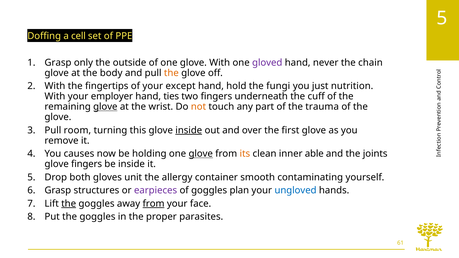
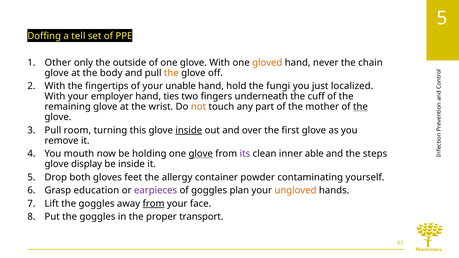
cell: cell -> tell (78, 36)
Grasp: Grasp -> Other (58, 63)
gloved colour: purple -> orange (267, 63)
except: except -> unable (181, 86)
nutrition: nutrition -> localized (352, 86)
glove underline: present -> none (105, 107)
trauma: trauma -> mother (322, 107)
the underline: none -> present (360, 107)
causes: causes -> mouth (79, 154)
its colour: orange -> purple (245, 154)
joints: joints -> steps (375, 154)
glove fingers: fingers -> display (87, 164)
unit: unit -> feet (133, 177)
smooth: smooth -> powder (258, 177)
structures: structures -> education (96, 191)
ungloved colour: blue -> orange (296, 191)
the underline: present -> none (69, 204)
parasites: parasites -> transport (201, 217)
